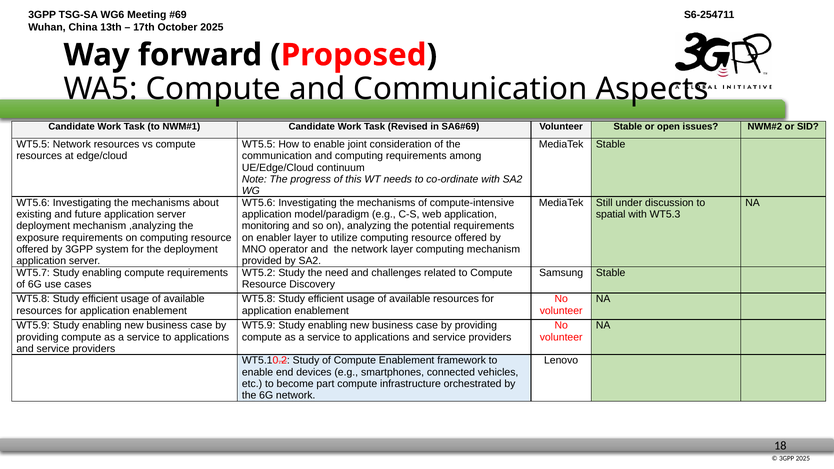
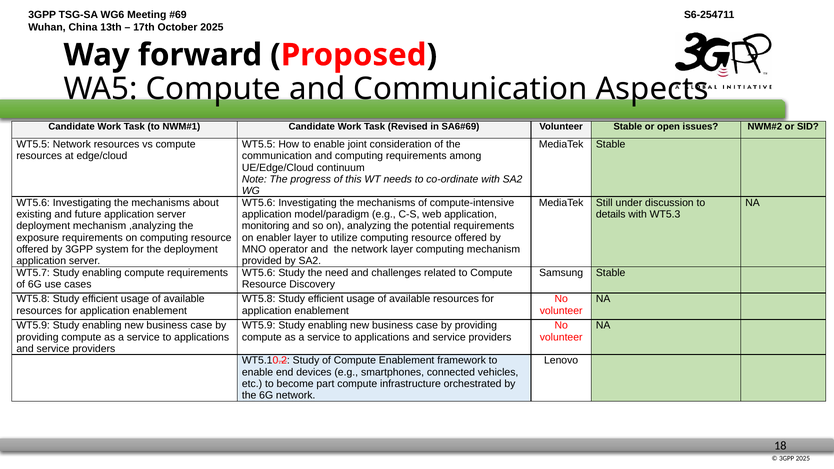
spatial: spatial -> details (611, 214)
WT5.2: WT5.2 -> WT5.6 (259, 273)
